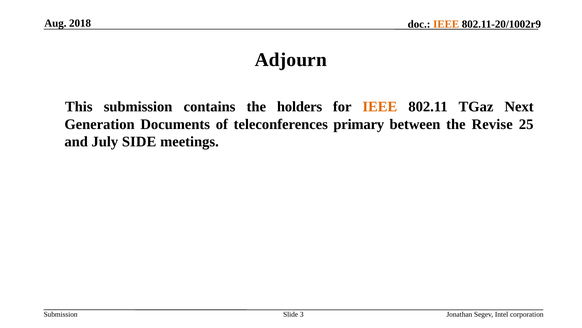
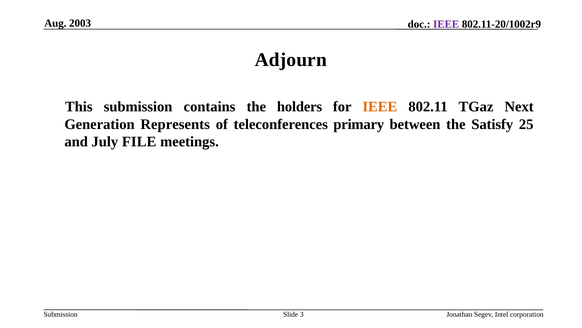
2018: 2018 -> 2003 (80, 23)
IEEE colour: orange -> purple (446, 24)
Documents: Documents -> Represents (175, 124)
Revise: Revise -> Satisfy (492, 124)
SIDE: SIDE -> FILE (139, 141)
